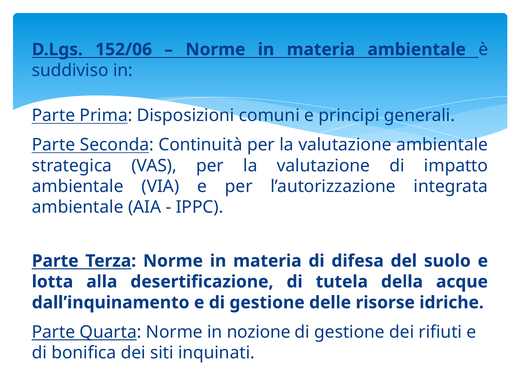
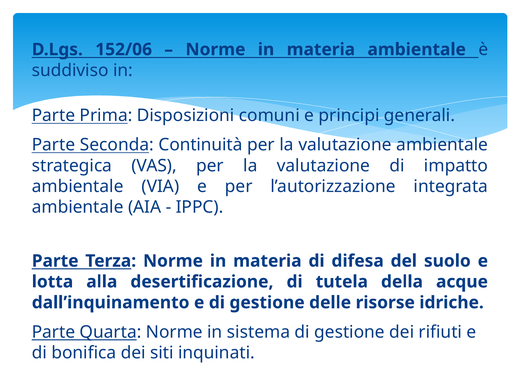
nozione: nozione -> sistema (258, 332)
